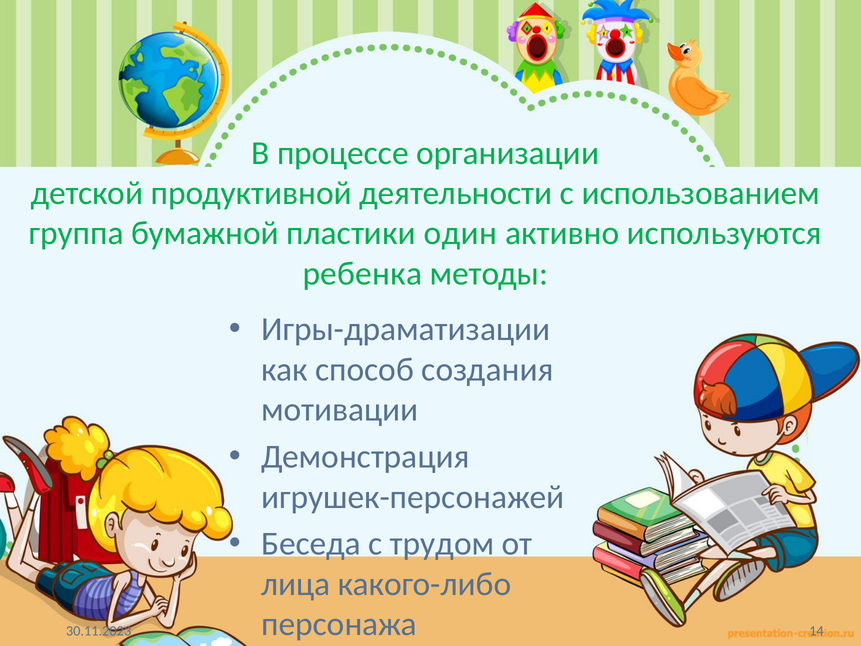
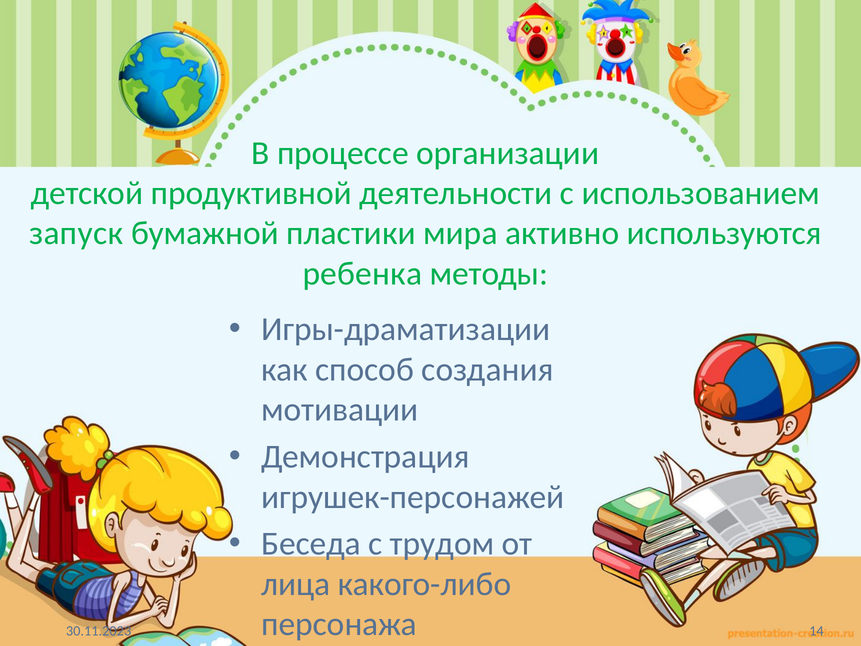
группа: группа -> запуск (76, 233)
один: один -> мира (460, 233)
